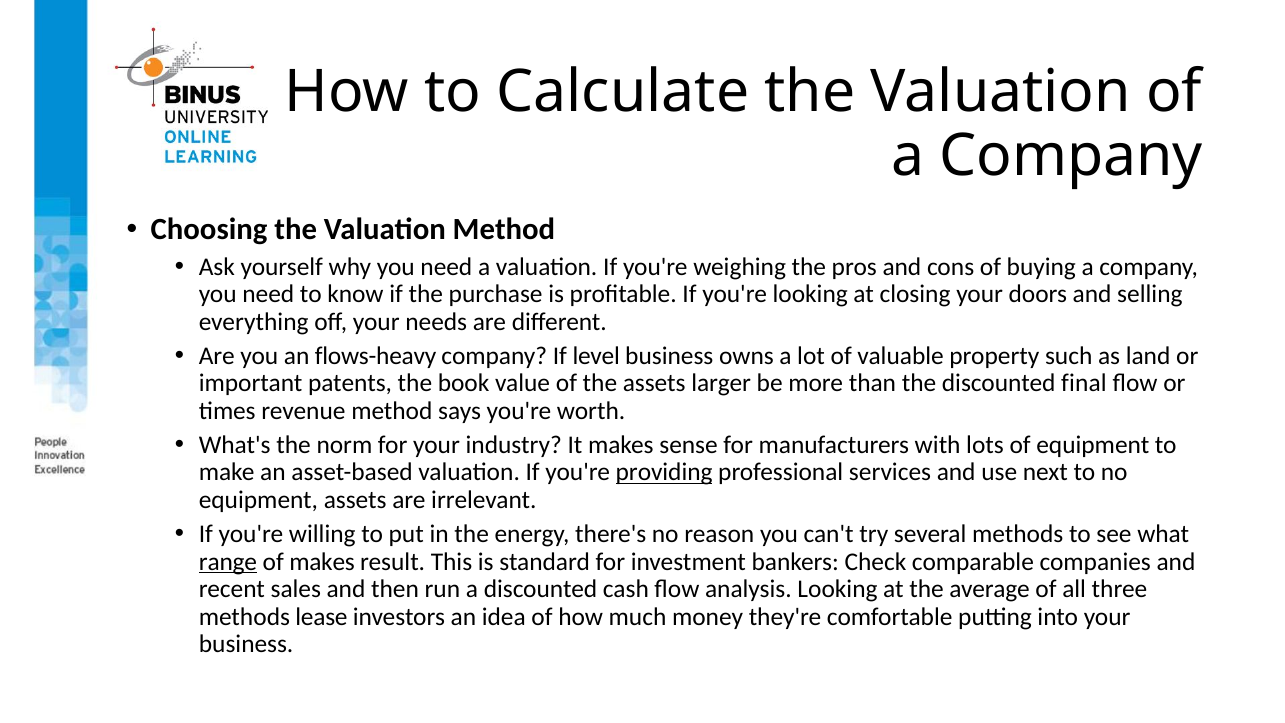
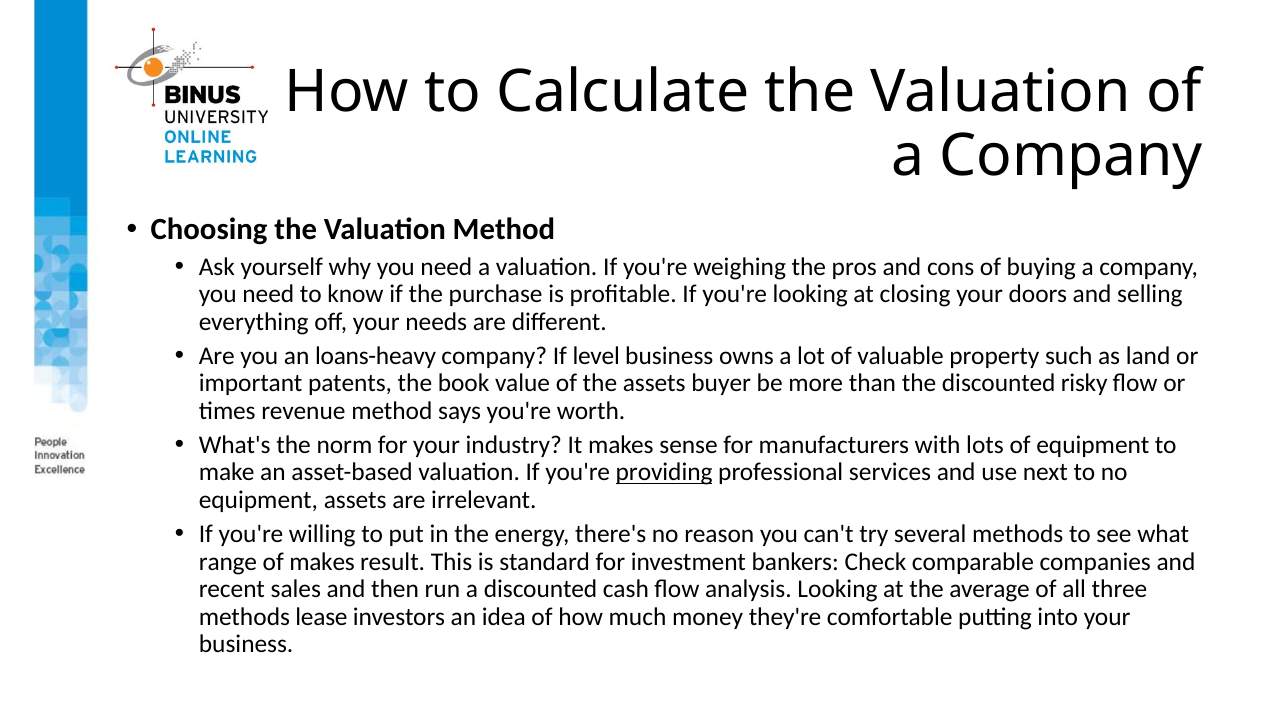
flows-heavy: flows-heavy -> loans-heavy (376, 356)
larger: larger -> buyer (721, 383)
final: final -> risky (1084, 383)
range underline: present -> none (228, 562)
